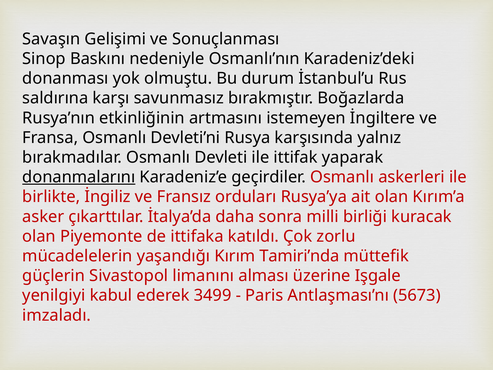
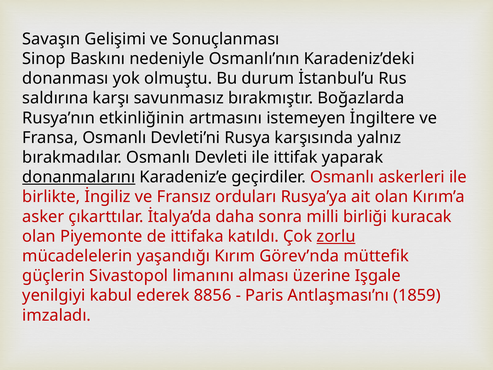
zorlu underline: none -> present (336, 236)
Tamiri’nda: Tamiri’nda -> Görev’nda (299, 256)
3499: 3499 -> 8856 (213, 295)
5673: 5673 -> 1859 (417, 295)
